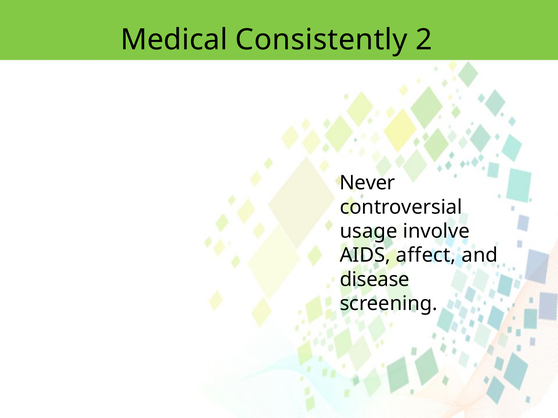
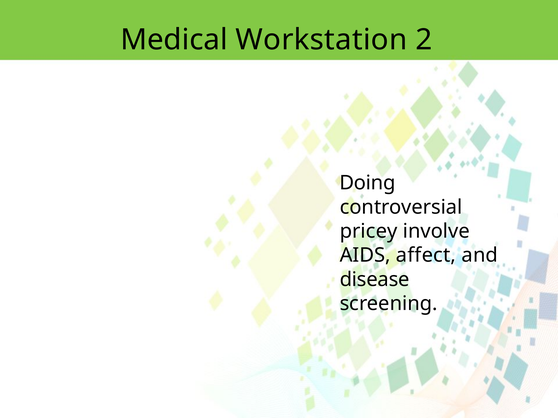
Consistently: Consistently -> Workstation (321, 40)
Never: Never -> Doing (367, 183)
usage: usage -> pricey (369, 231)
